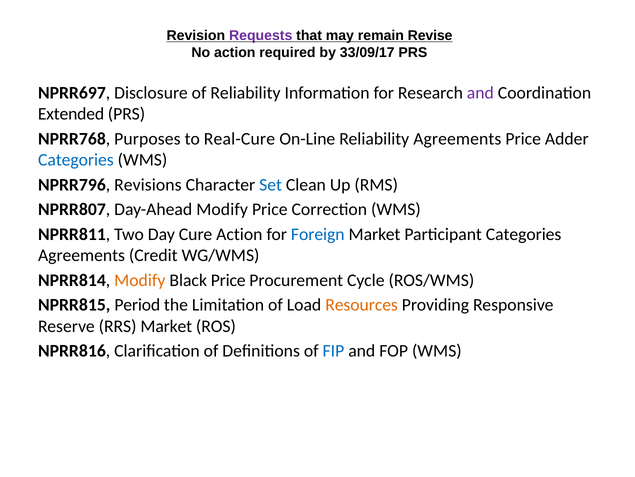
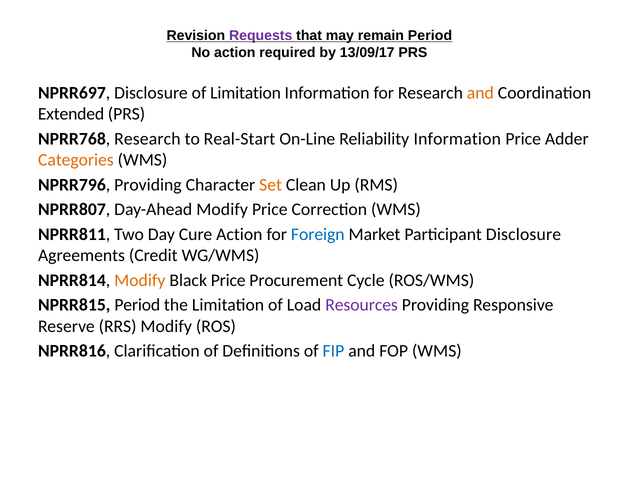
remain Revise: Revise -> Period (430, 35)
33/09/17: 33/09/17 -> 13/09/17 (367, 52)
of Reliability: Reliability -> Limitation (246, 93)
and colour: purple -> orange (480, 93)
NPRR768 Purposes: Purposes -> Research (147, 139)
Real-Cure: Real-Cure -> Real-Start (240, 139)
Reliability Agreements: Agreements -> Information (457, 139)
Categories colour: blue -> orange (76, 160)
NPRR796 Revisions: Revisions -> Providing (148, 184)
Set colour: blue -> orange (271, 184)
Participant Categories: Categories -> Disclosure (523, 234)
Resources colour: orange -> purple (362, 305)
RRS Market: Market -> Modify (166, 326)
